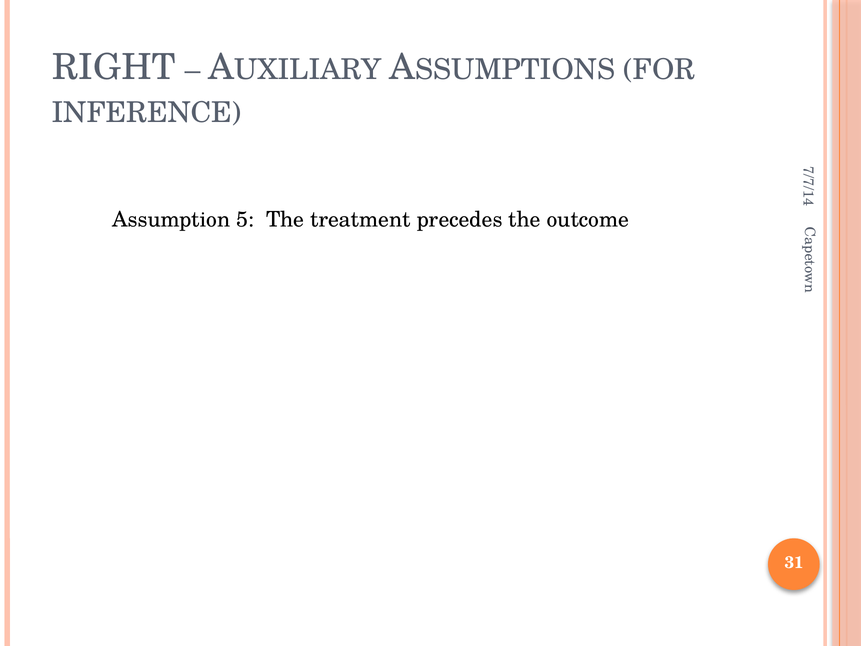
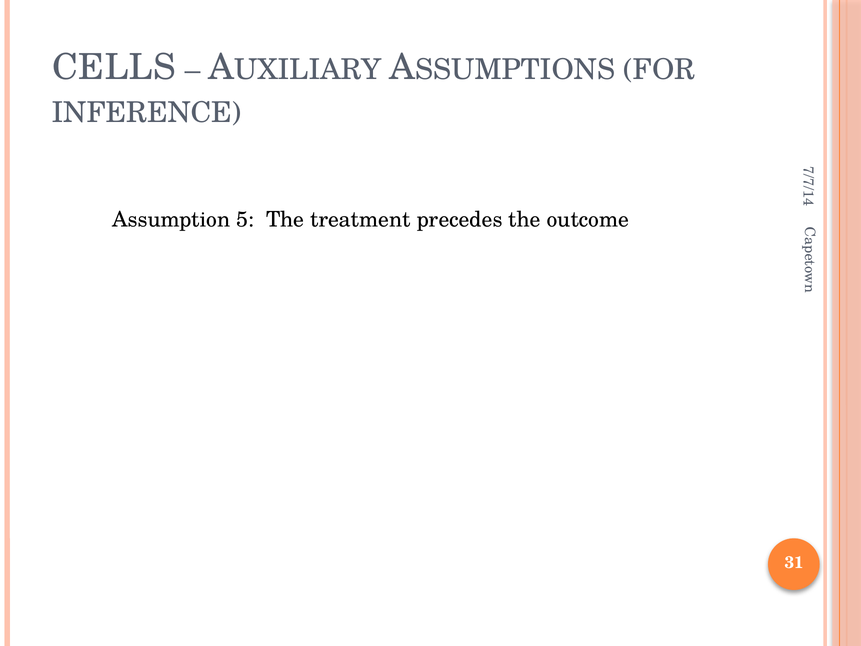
RIGHT: RIGHT -> CELLS (114, 67)
